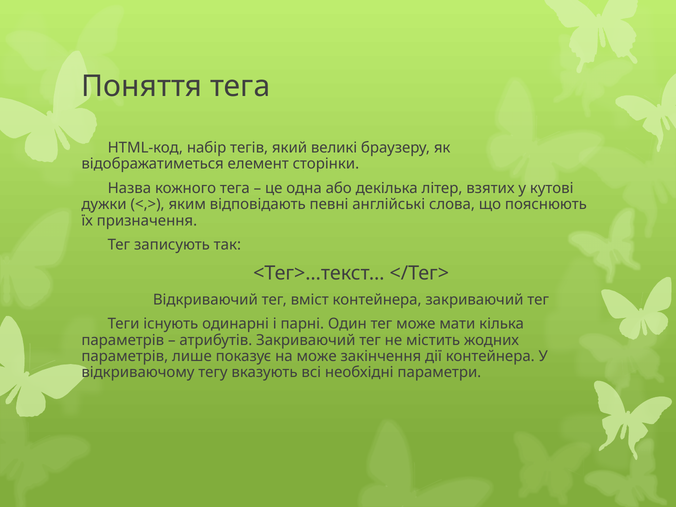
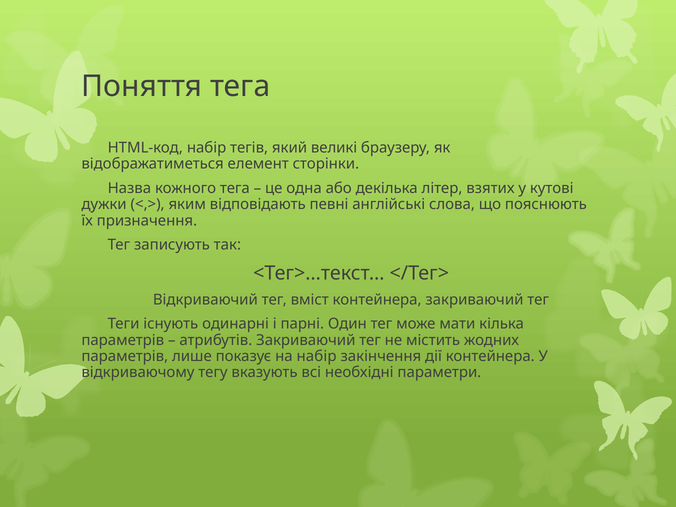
на може: може -> набір (317, 356)
